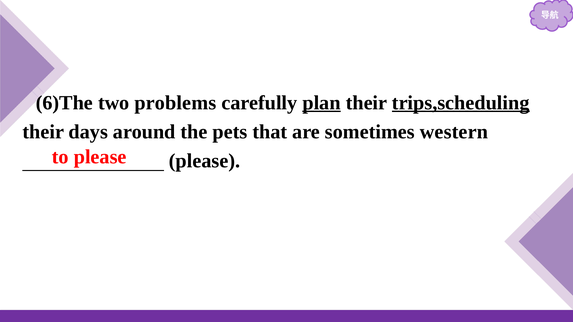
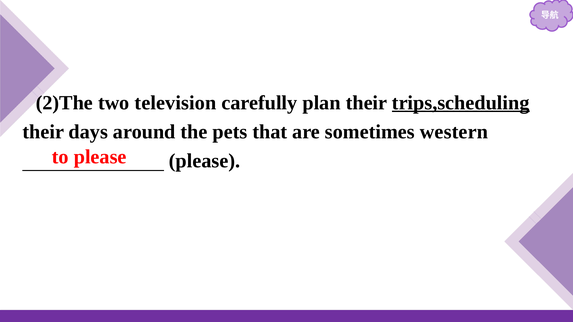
6)The: 6)The -> 2)The (64, 103)
problems: problems -> television (175, 103)
plan underline: present -> none (322, 103)
